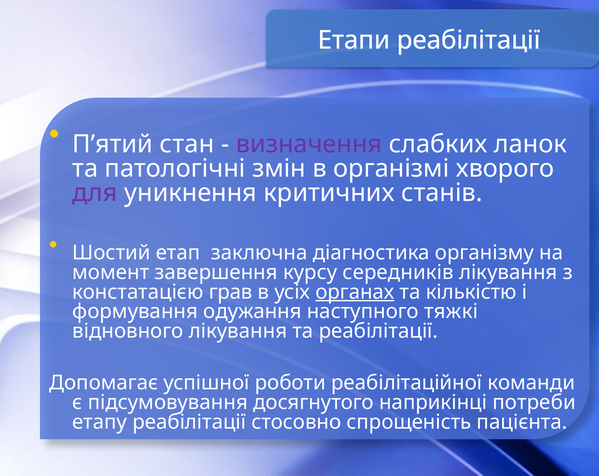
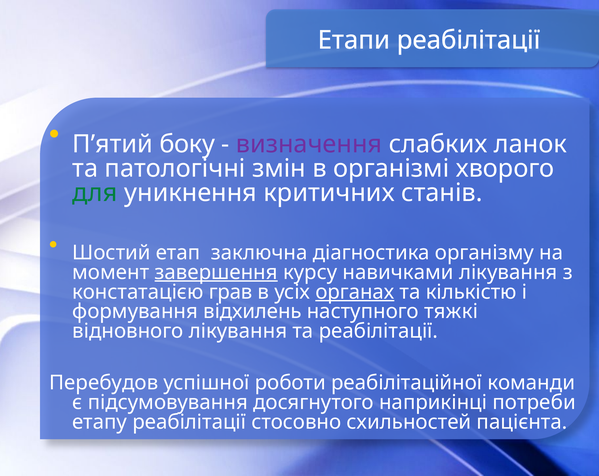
стан: стан -> боку (187, 144)
для colour: purple -> green (95, 193)
завершення underline: none -> present (216, 273)
середників: середників -> навичками (398, 273)
одужання: одужання -> вiдхилень (252, 312)
Допомагає: Допомагає -> Перебудов (104, 383)
спрощеність: спрощеність -> схильностей (409, 422)
